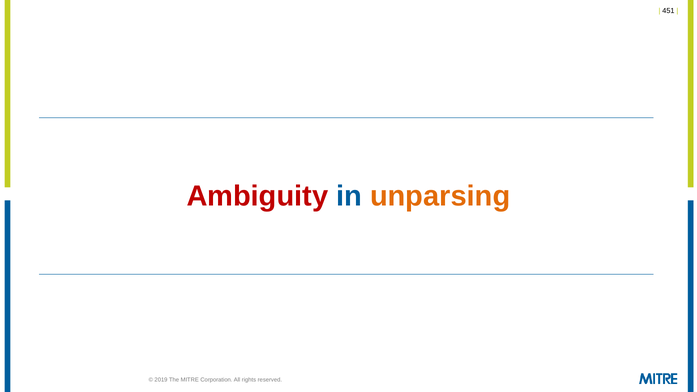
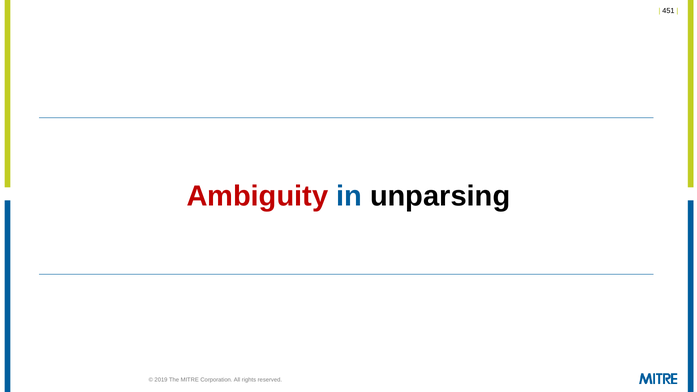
unparsing colour: orange -> black (440, 196)
